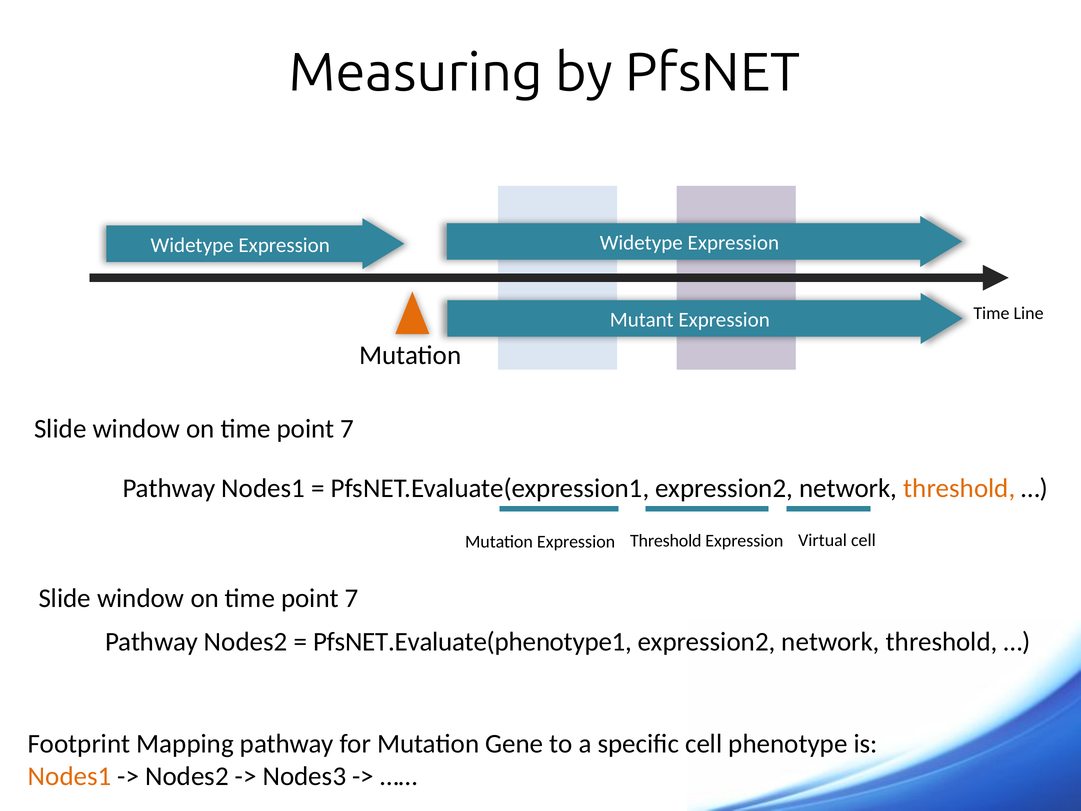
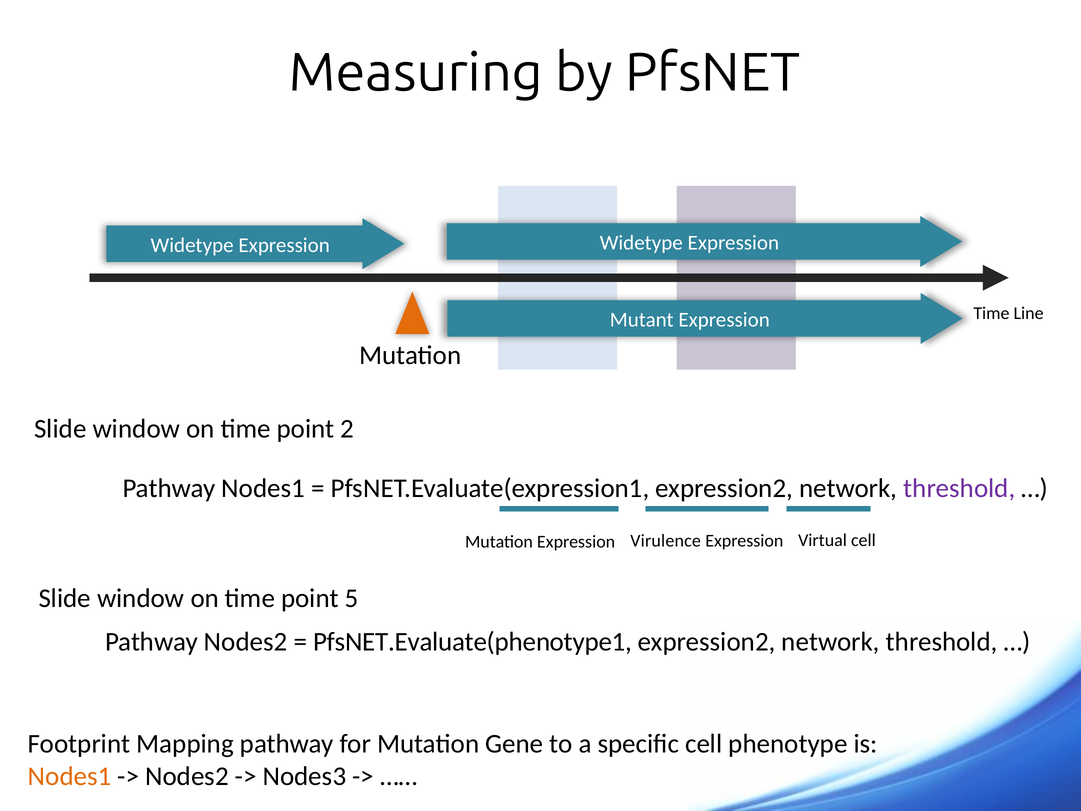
7: 7 -> 2 (347, 429)
threshold colour: orange -> purple (959, 488)
Expression Threshold: Threshold -> Virulence (666, 541)
7: 7 -> 5 (352, 598)
